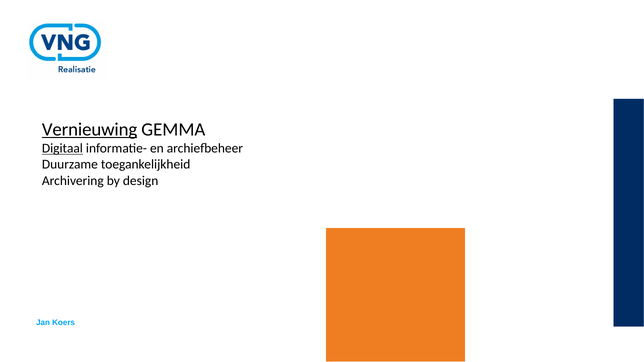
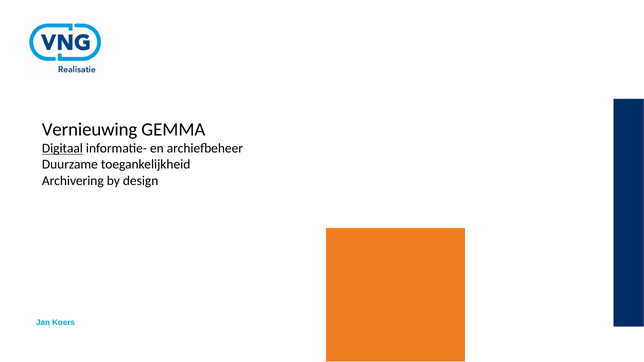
Vernieuwing underline: present -> none (90, 130)
